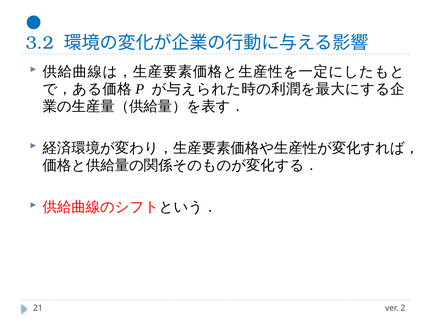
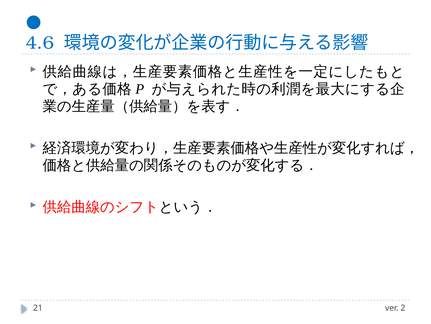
3.2: 3.2 -> 4.6 (40, 43)
